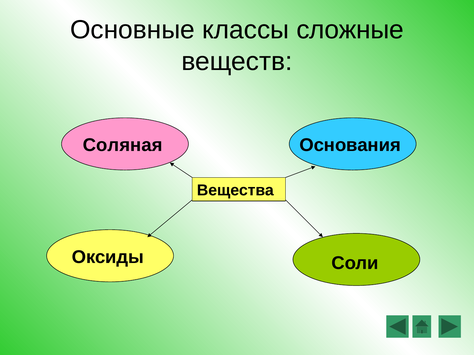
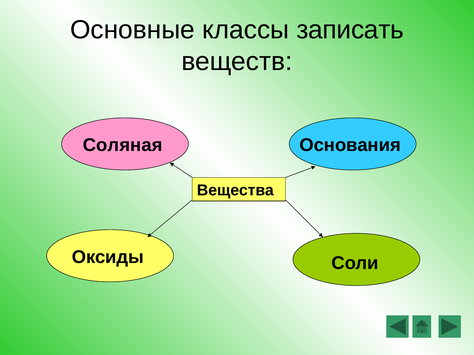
сложные: сложные -> записать (350, 30)
